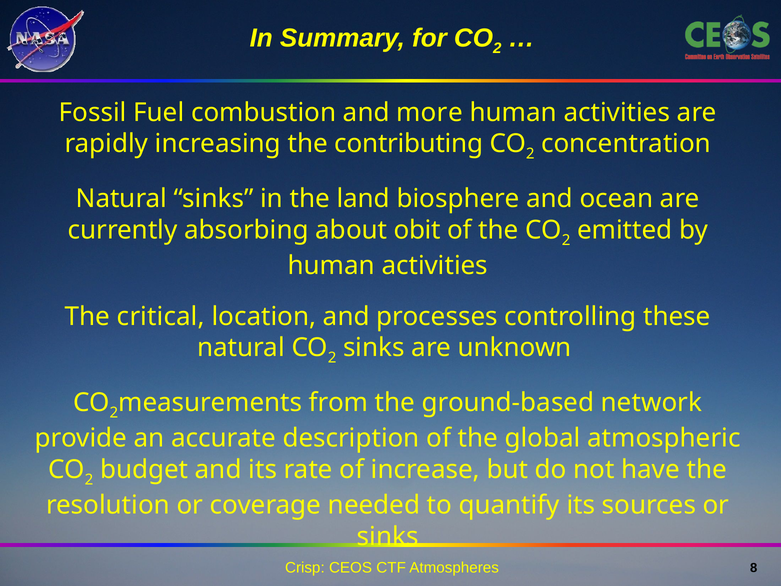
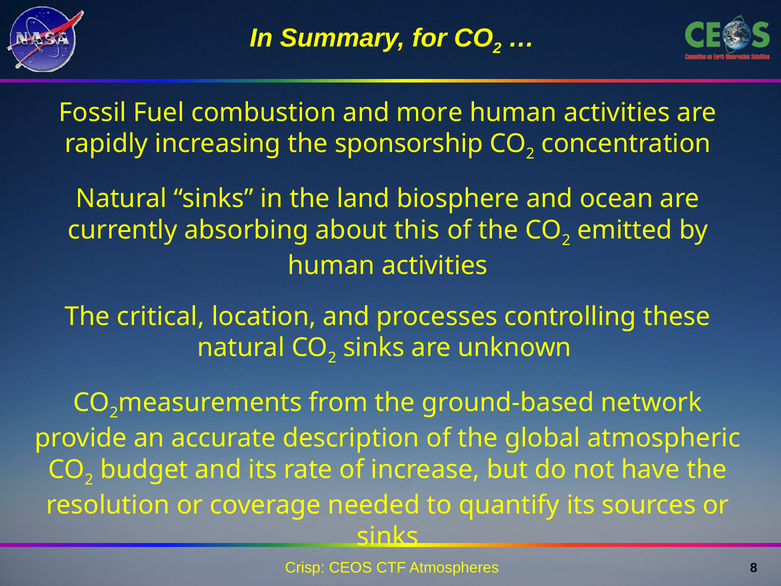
contributing: contributing -> sponsorship (409, 144)
obit: obit -> this (417, 230)
